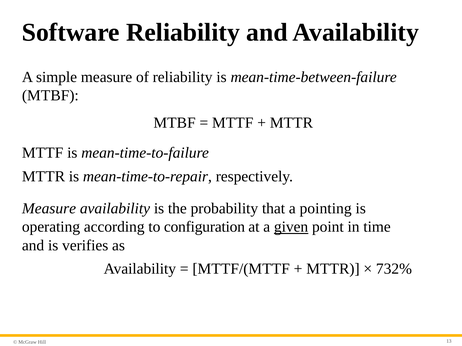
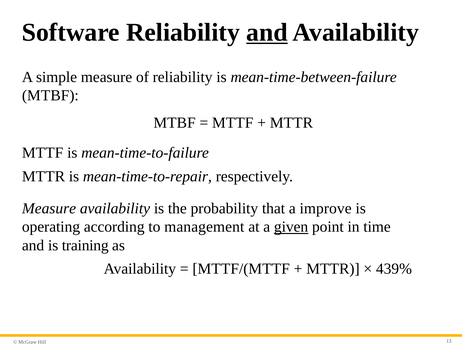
and underline: none -> present (267, 32)
pointing: pointing -> improve (326, 209)
configuration: configuration -> management (204, 227)
verifies: verifies -> training (85, 246)
732%: 732% -> 439% (394, 269)
